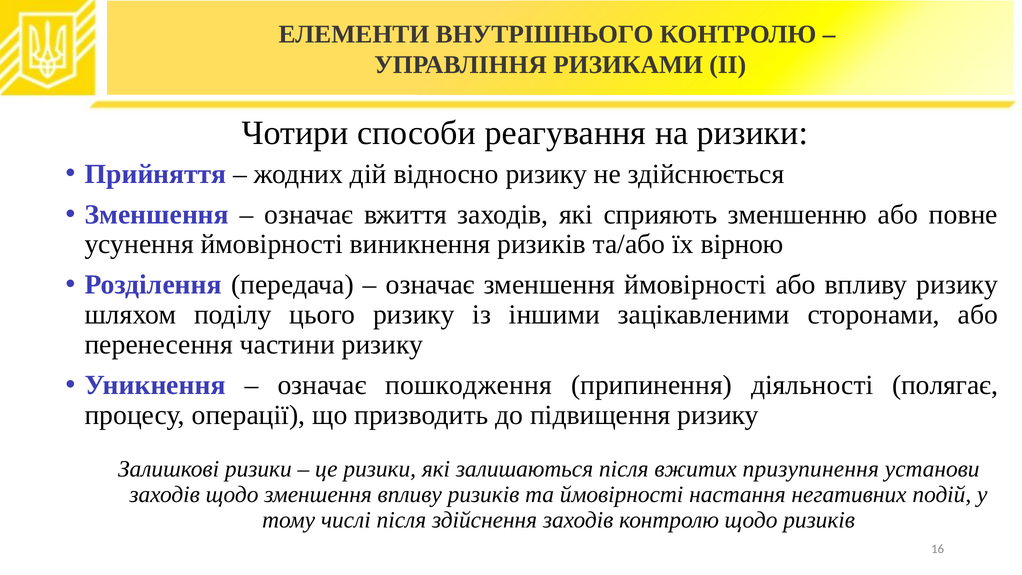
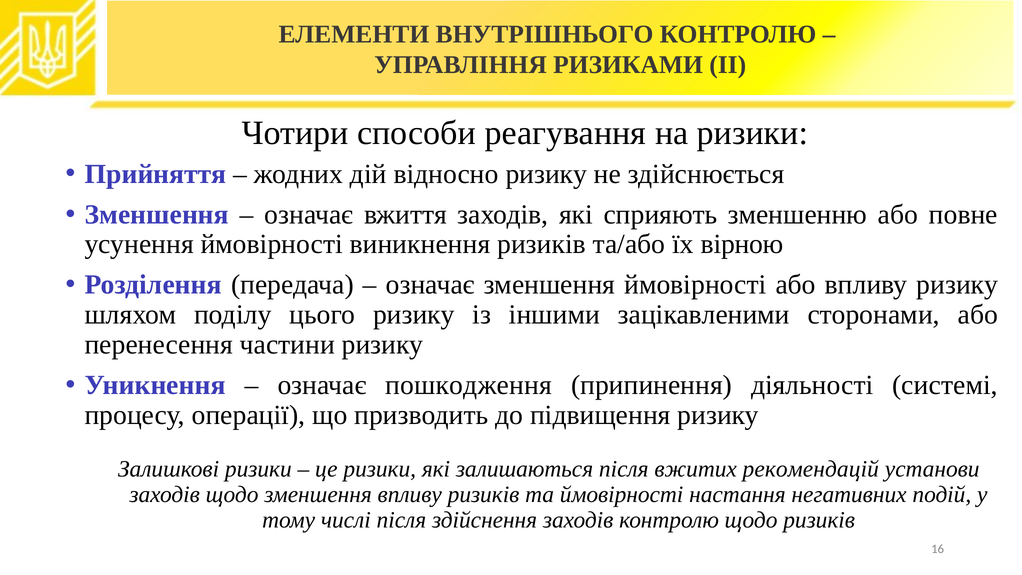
полягає: полягає -> системі (945, 385)
призупинення: призупинення -> рекомендацій (811, 469)
